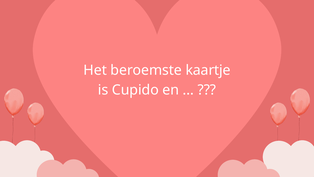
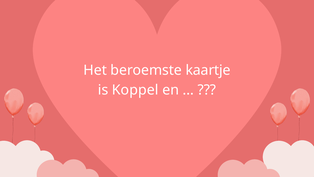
Cupido: Cupido -> Koppel (135, 90)
